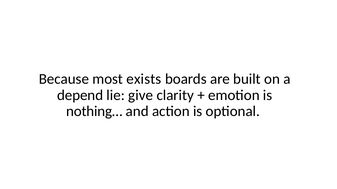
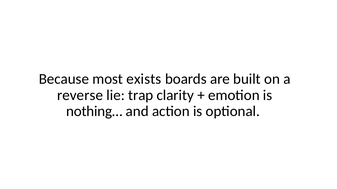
depend: depend -> reverse (80, 95)
give: give -> trap (141, 95)
